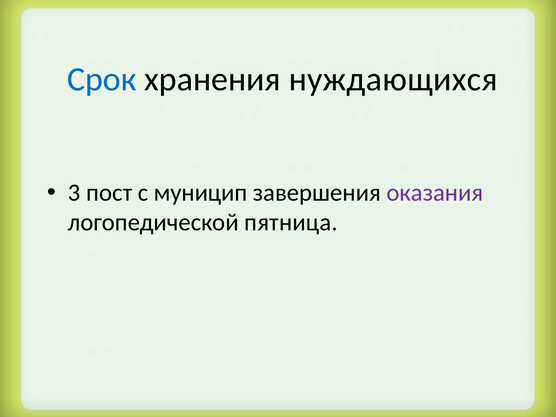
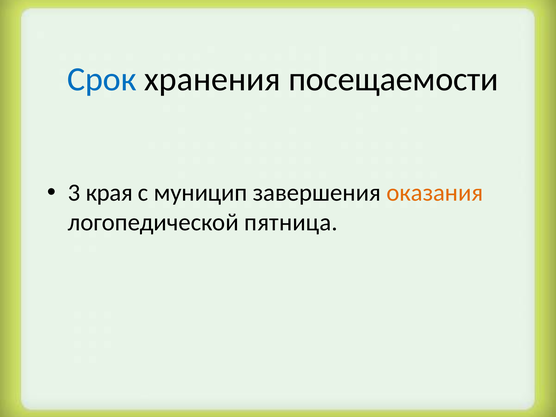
нуждающихся: нуждающихся -> посещаемости (393, 79)
пост: пост -> края (109, 193)
оказания colour: purple -> orange (435, 193)
